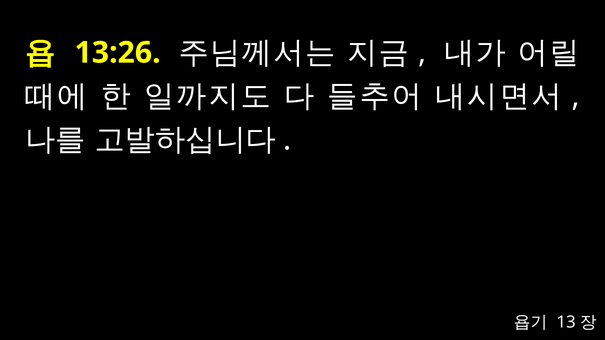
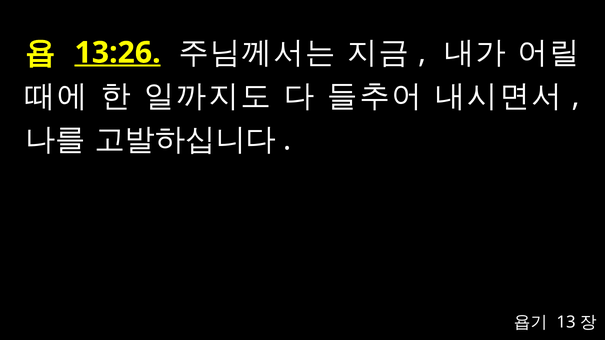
13:26 underline: none -> present (118, 53)
